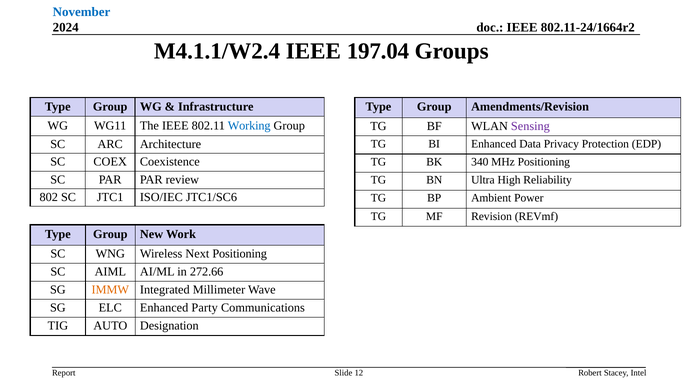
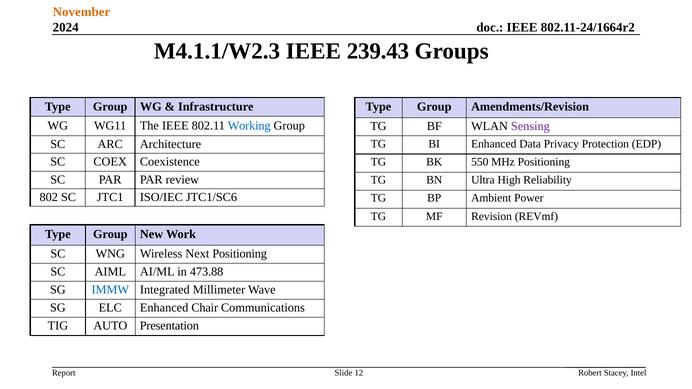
November colour: blue -> orange (82, 12)
M4.1.1/W2.4: M4.1.1/W2.4 -> M4.1.1/W2.3 (217, 51)
197.04: 197.04 -> 239.43 (378, 51)
340: 340 -> 550 (480, 162)
272.66: 272.66 -> 473.88 (207, 272)
IMMW colour: orange -> blue (110, 290)
Party: Party -> Chair (205, 308)
Designation: Designation -> Presentation (169, 326)
